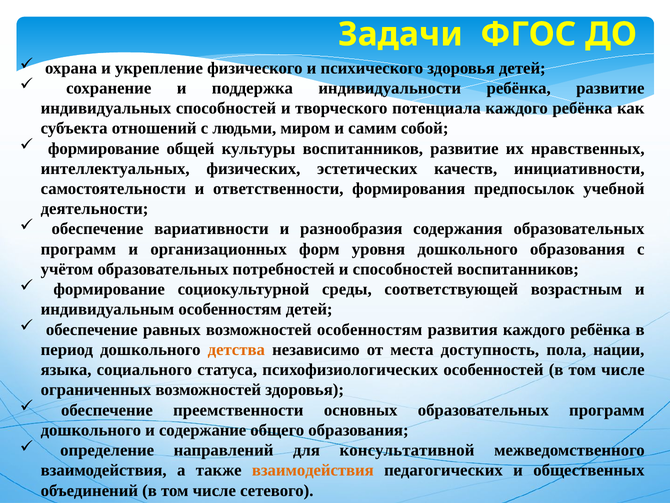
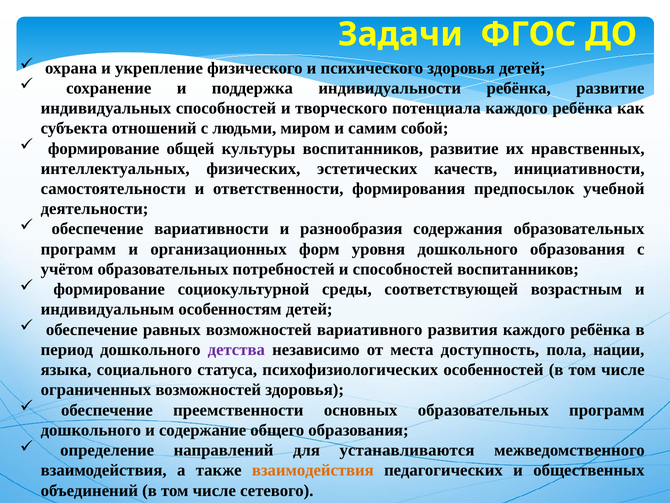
возможностей особенностям: особенностям -> вариативного (370, 329)
детства colour: orange -> purple (236, 349)
консультативной: консультативной -> устанавливаются (407, 450)
